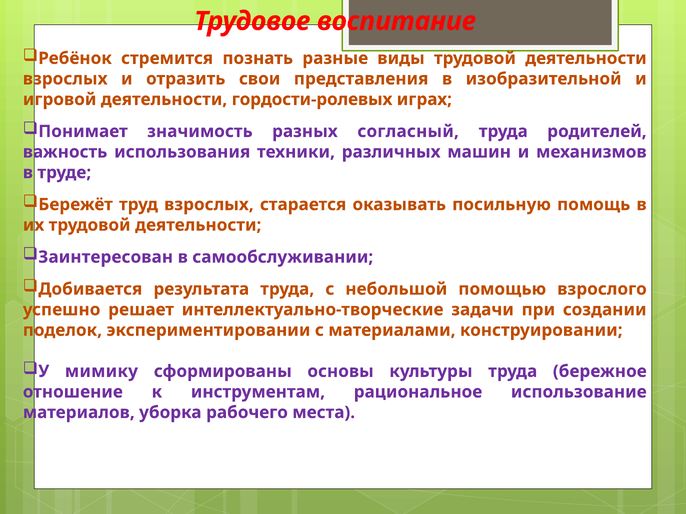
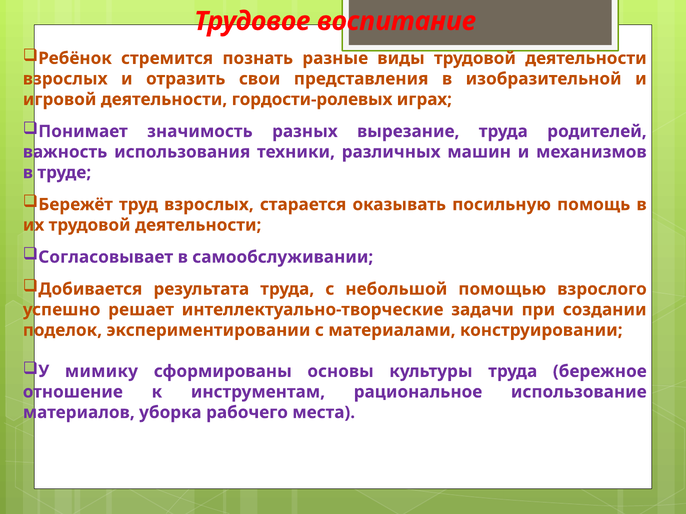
согласный: согласный -> вырезание (408, 132)
Заинтересован: Заинтересован -> Согласовывает (106, 257)
